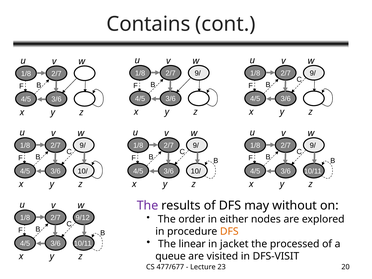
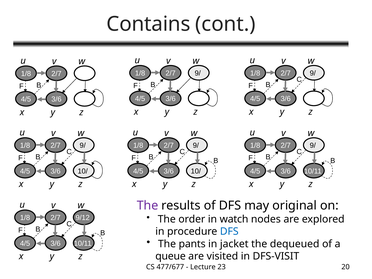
without: without -> original (295, 206)
either: either -> watch (234, 219)
DFS colour: orange -> blue (229, 232)
linear: linear -> pants (192, 244)
processed: processed -> dequeued (295, 244)
